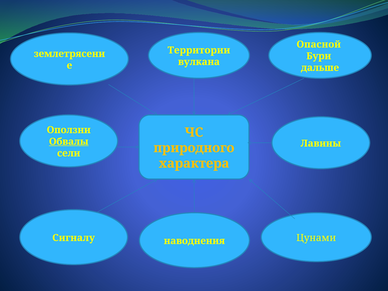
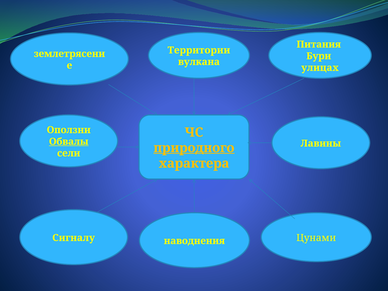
Опасной: Опасной -> Питания (319, 44)
дальше: дальше -> улицах (320, 68)
природного underline: none -> present (194, 148)
